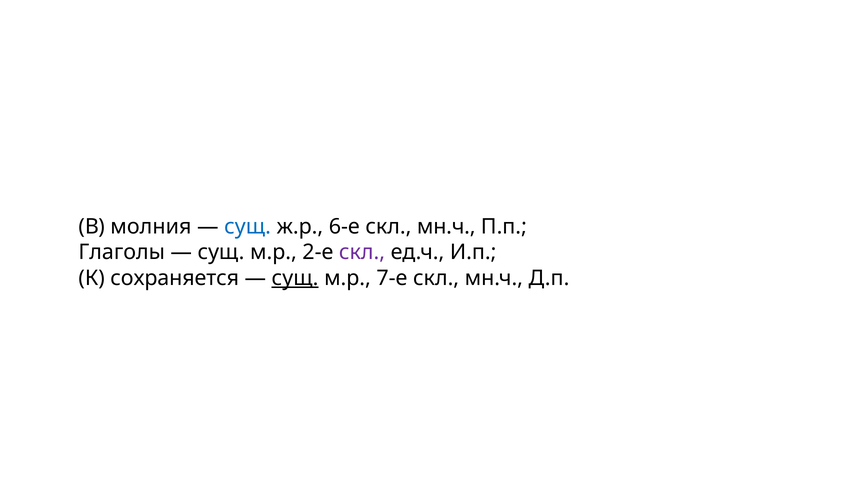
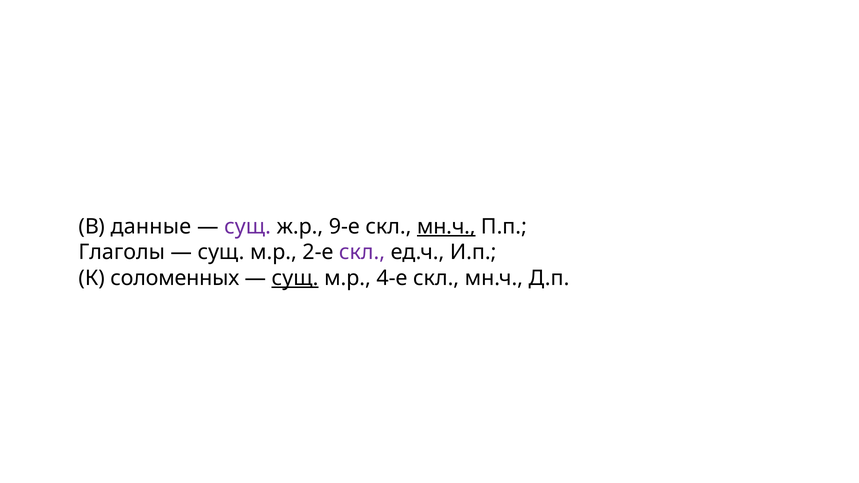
молния: молния -> данные (151, 227)
сущ colour: blue -> purple (248, 227)
6-е: 6-е -> 9-е (344, 227)
мн.ч underline: none -> present (446, 227)
сохраняется: сохраняется -> соломенных (175, 278)
7-е: 7-е -> 4-е (392, 278)
